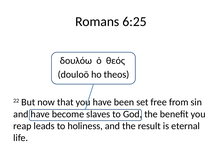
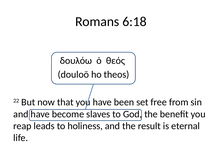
6:25: 6:25 -> 6:18 (134, 21)
